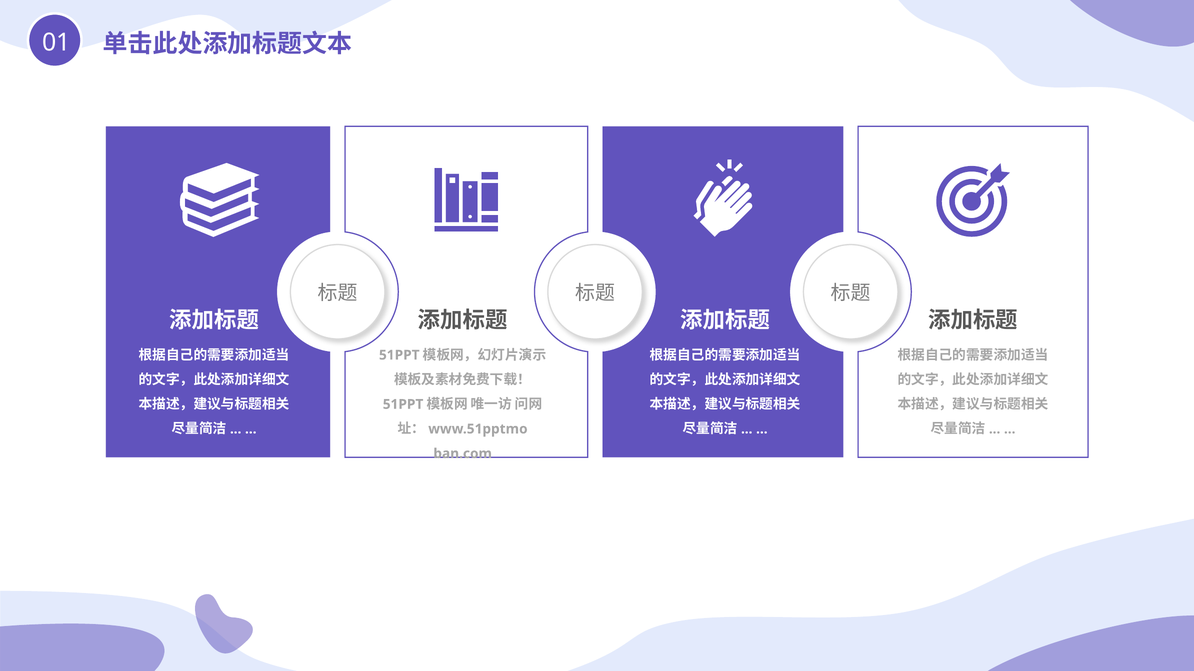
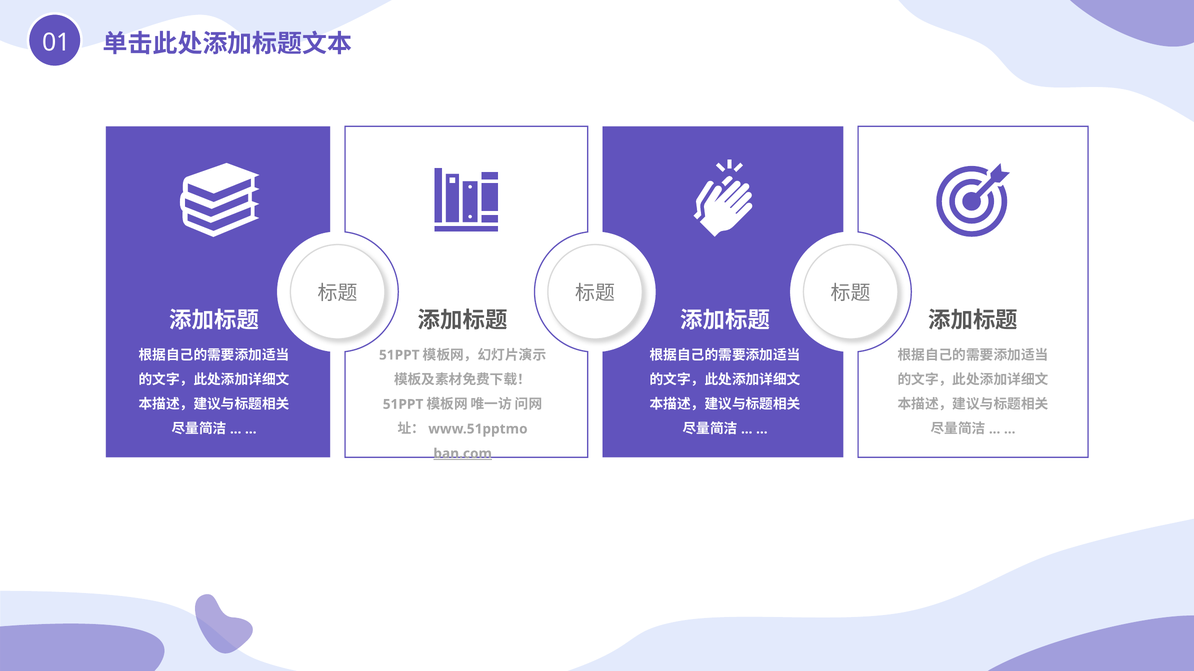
ban.com underline: none -> present (463, 454)
